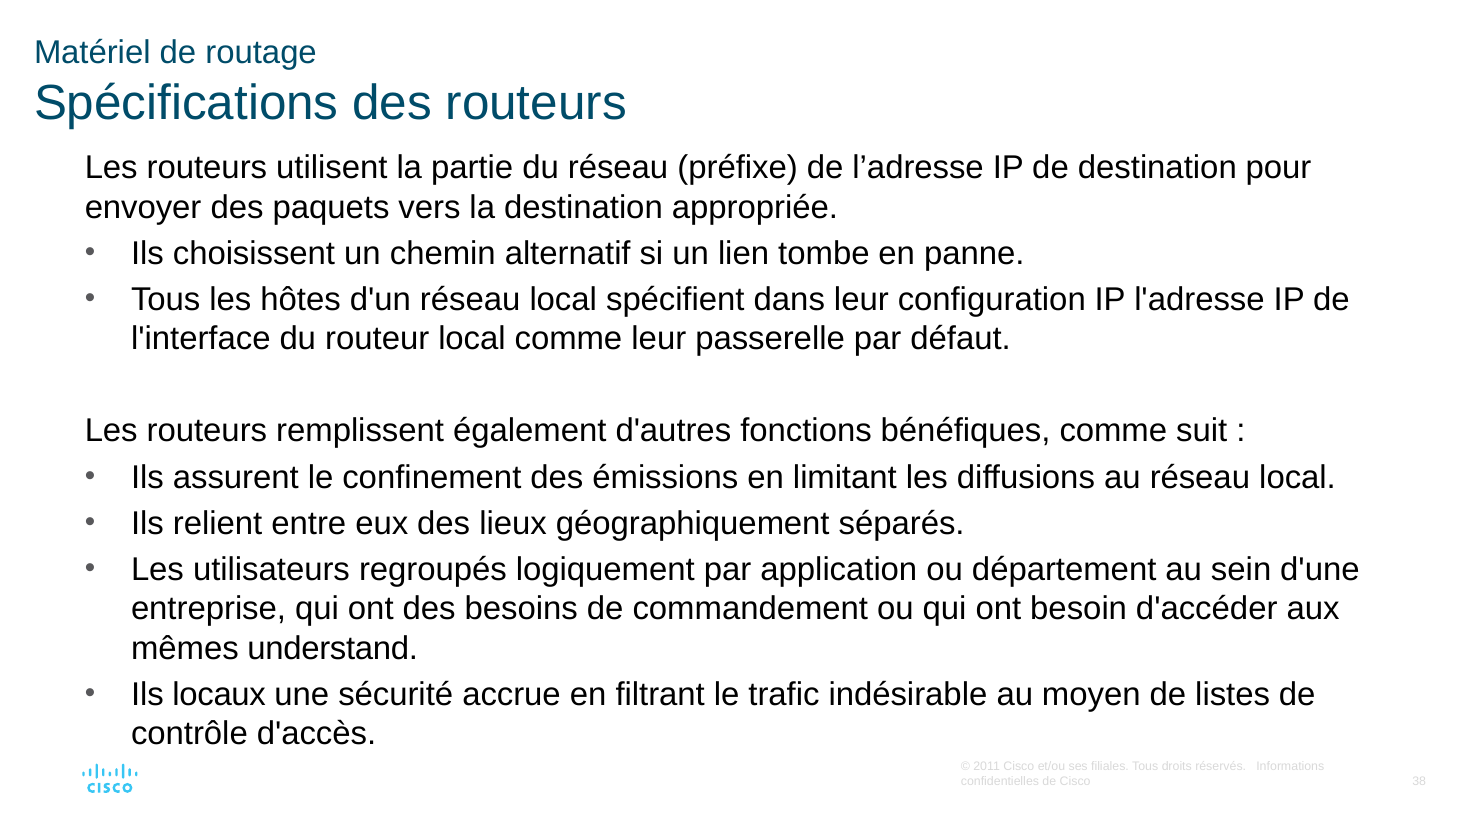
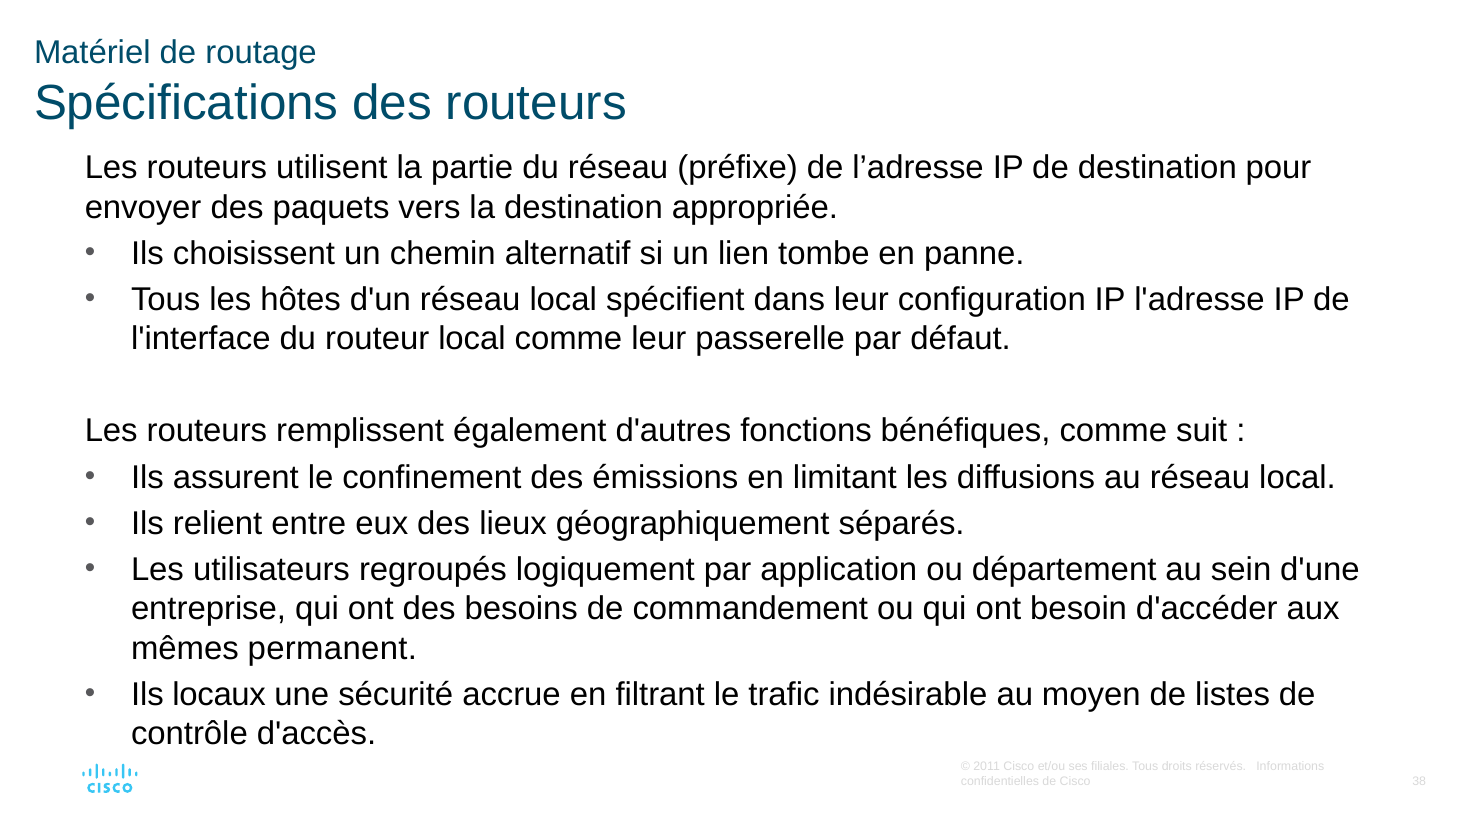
understand: understand -> permanent (332, 649)
